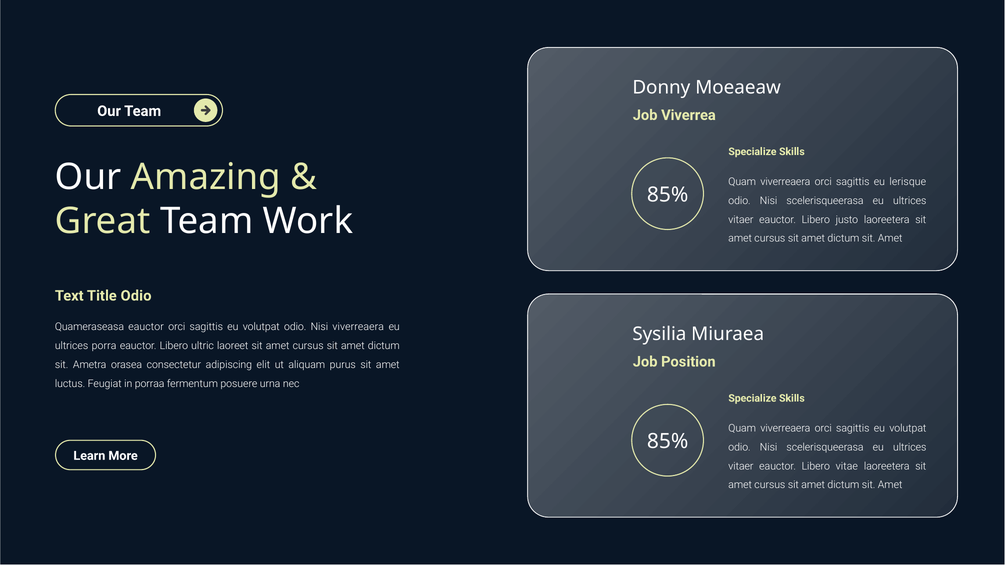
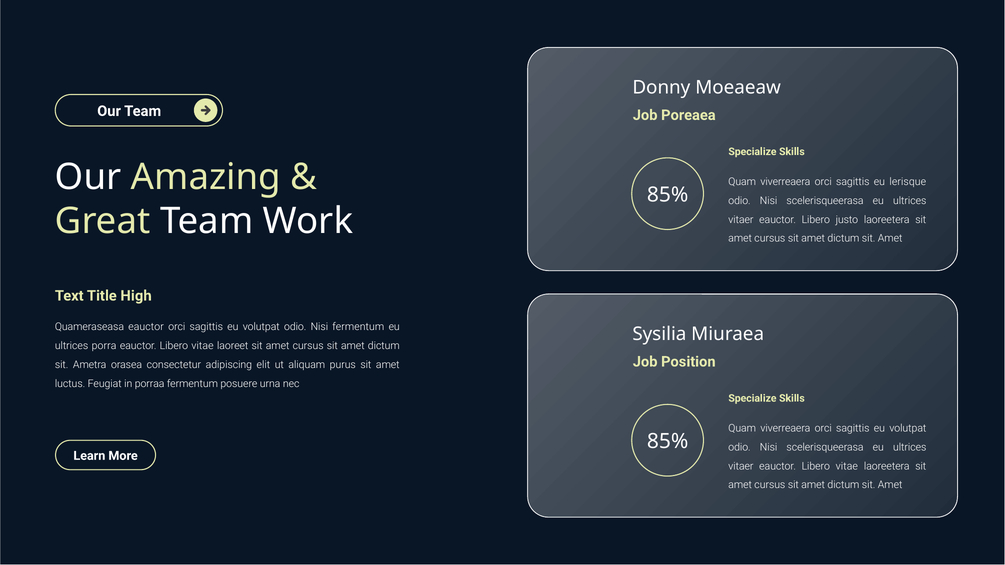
Viverrea: Viverrea -> Poreaea (688, 115)
Title Odio: Odio -> High (136, 296)
Nisi viverreaera: viverreaera -> fermentum (358, 327)
ultric: ultric -> vitae (202, 346)
